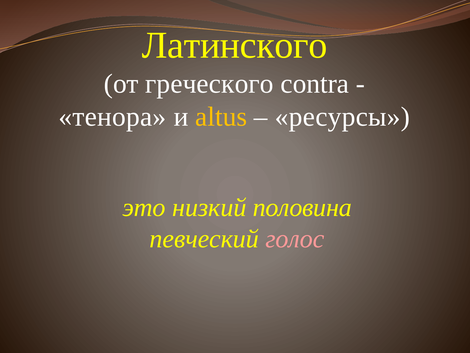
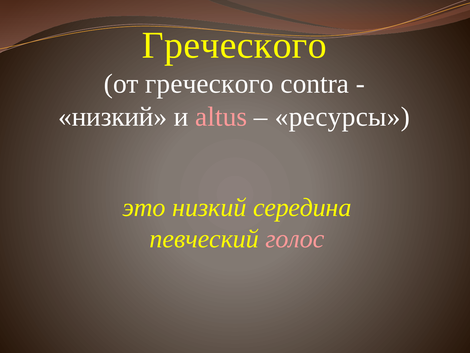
Латинского: Латинского -> Греческого (234, 45)
тенора: тенора -> низкий (113, 116)
altus colour: yellow -> pink (221, 116)
половина: половина -> середина (302, 207)
